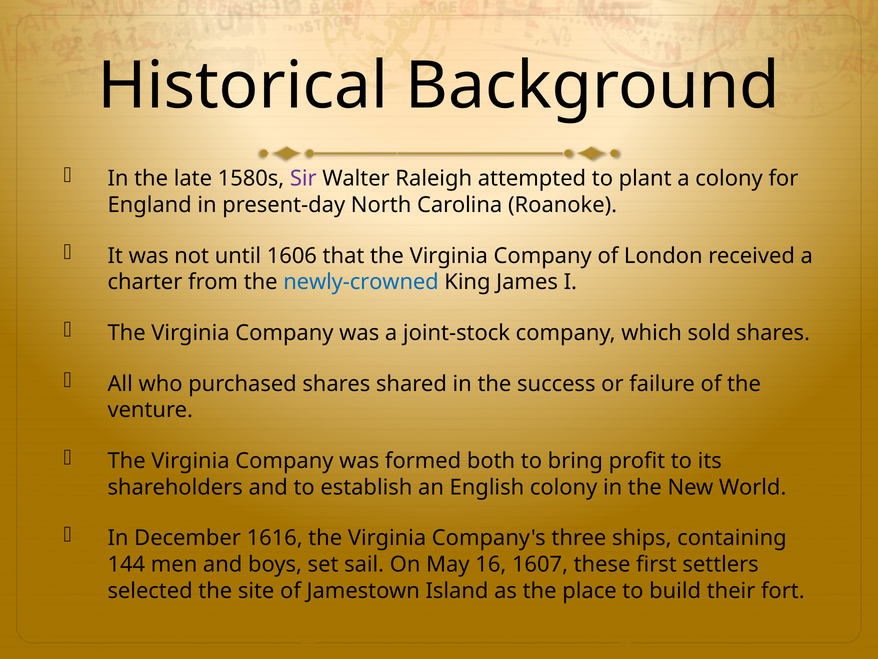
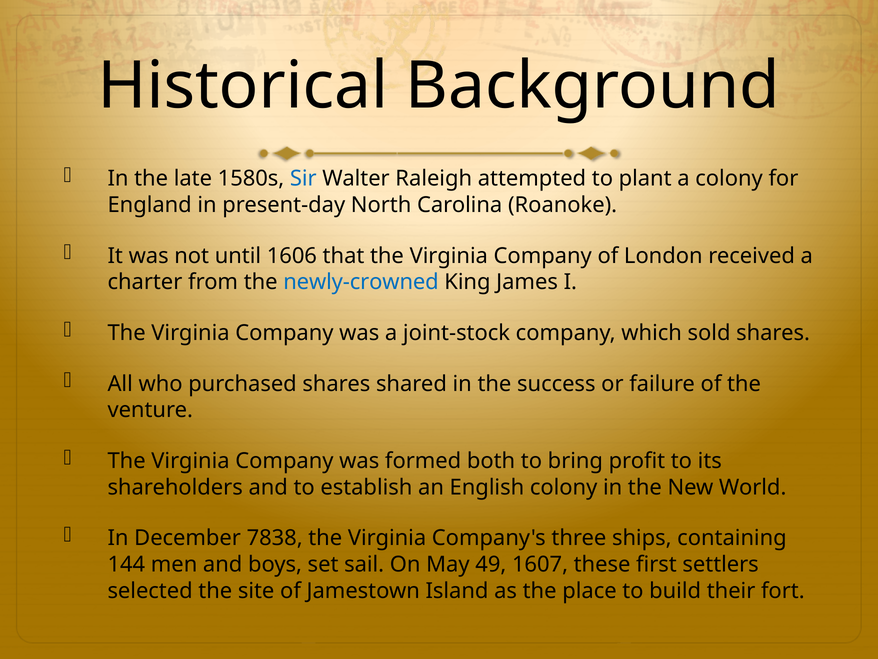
Sir colour: purple -> blue (303, 179)
1616: 1616 -> 7838 (275, 538)
16: 16 -> 49 (491, 564)
